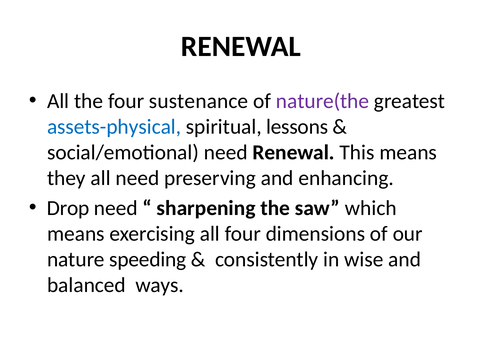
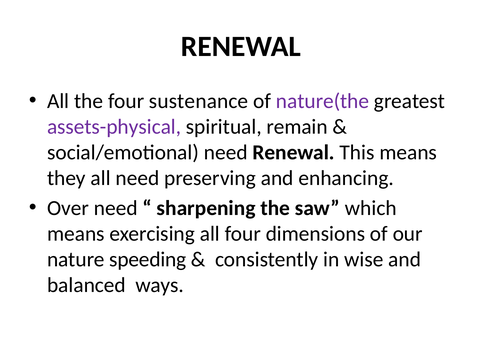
assets-physical colour: blue -> purple (114, 127)
lessons: lessons -> remain (297, 127)
Drop: Drop -> Over (68, 208)
